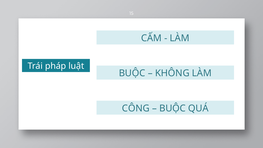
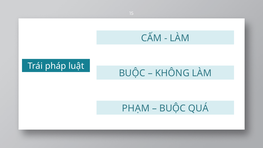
CÔNG: CÔNG -> PHẠM (136, 108)
